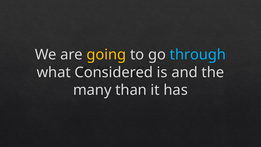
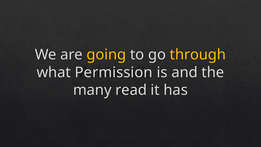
through colour: light blue -> yellow (198, 55)
Considered: Considered -> Permission (114, 72)
than: than -> read (131, 90)
